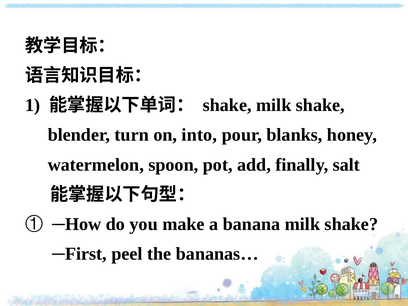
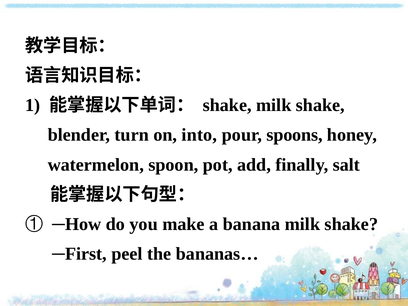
blanks: blanks -> spoons (295, 135)
